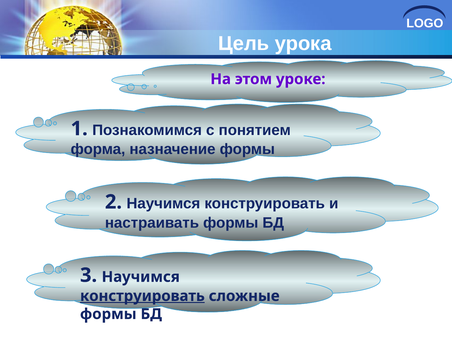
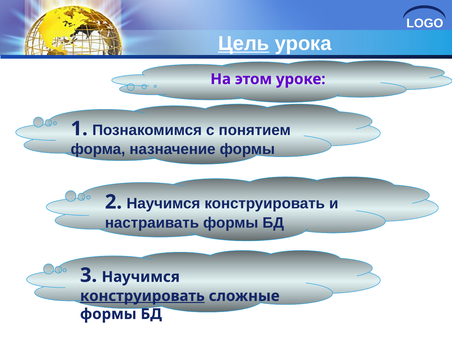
Цель underline: none -> present (244, 44)
